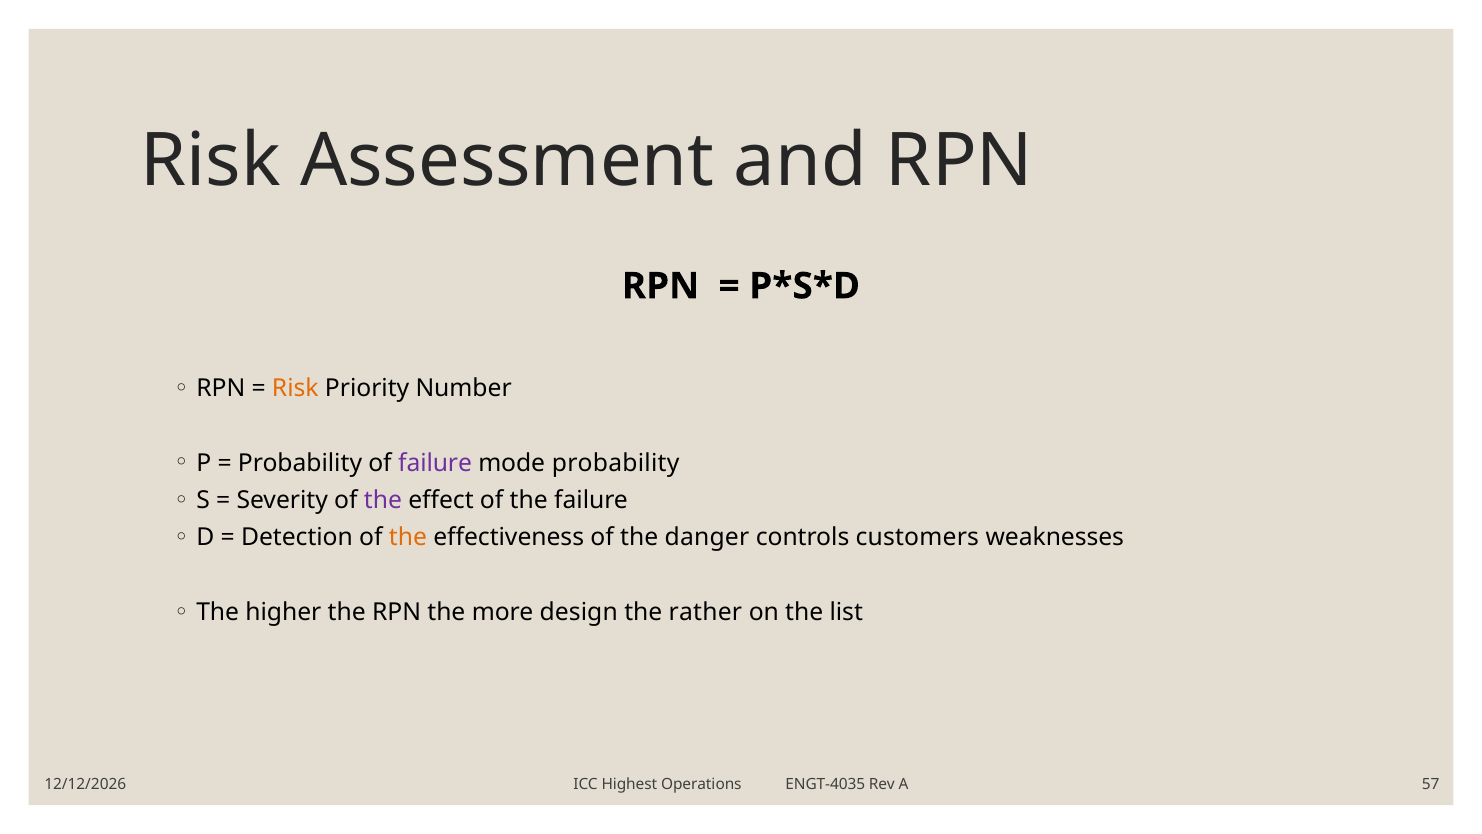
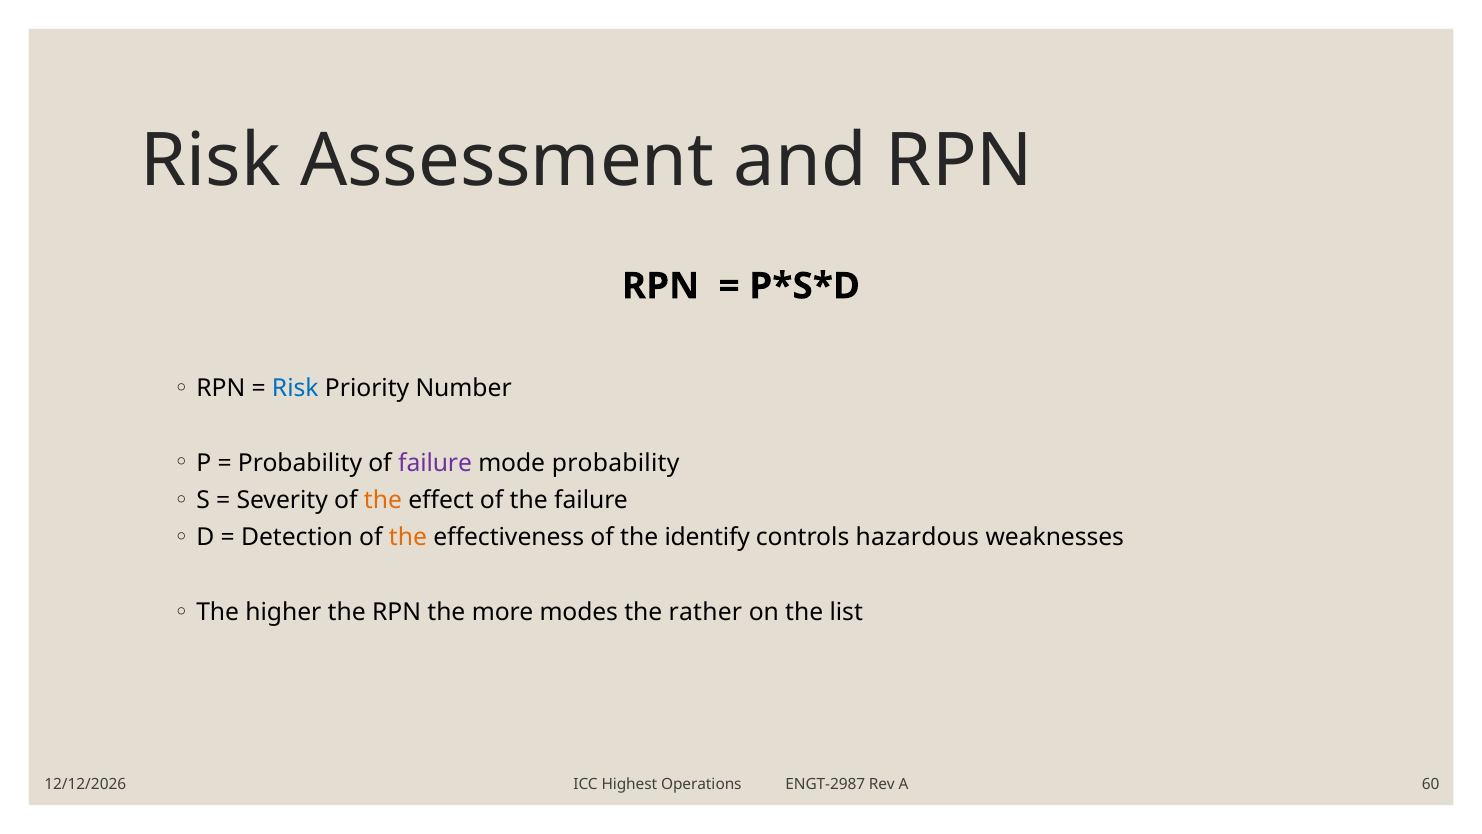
Risk colour: orange -> blue (295, 388)
the colour: purple -> orange (383, 500)
danger: danger -> identify (707, 538)
customers: customers -> hazardous (917, 538)
design: design -> modes (579, 612)
ENGT-4035: ENGT-4035 -> ENGT-2987 (825, 784)
57: 57 -> 60 (1431, 784)
